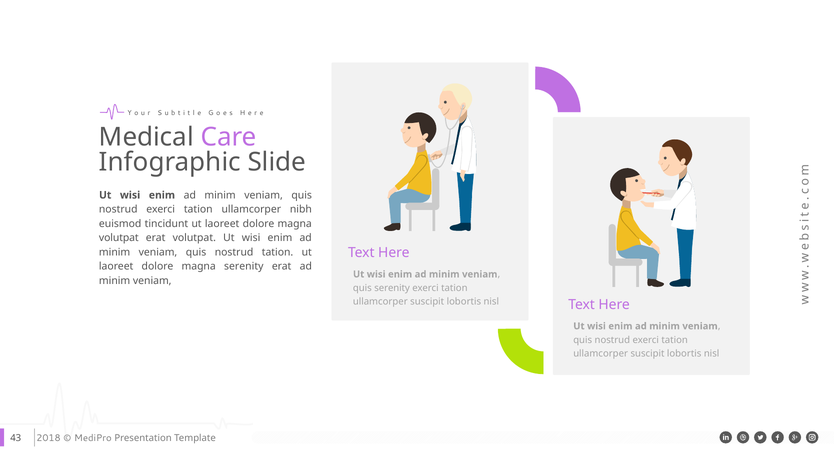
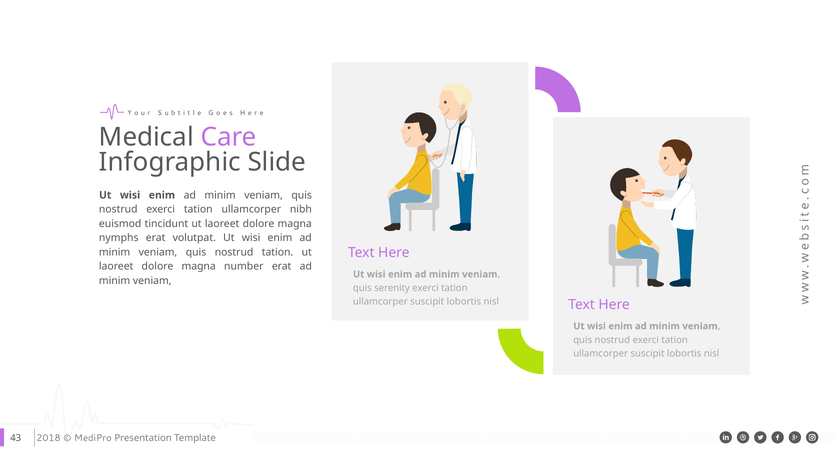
volutpat: volutpat -> nymphs (119, 238)
magna serenity: serenity -> number (244, 266)
